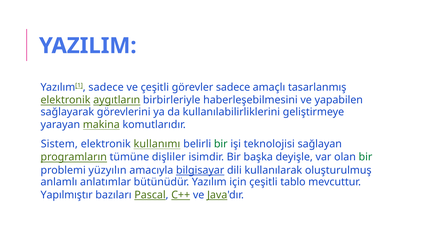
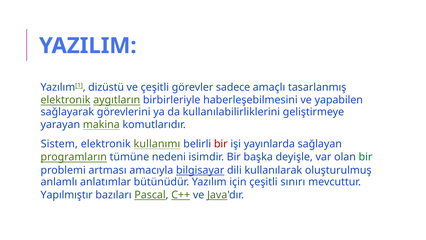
Yazılım[1 sadece: sadece -> dizüstü (106, 87)
bir colour: green -> red (221, 144)
teknolojisi: teknolojisi -> yayınlarda (269, 144)
dişliler: dişliler -> nedeni (169, 157)
yüzyılın: yüzyılın -> artması (108, 170)
tablo: tablo -> sınırı (293, 182)
